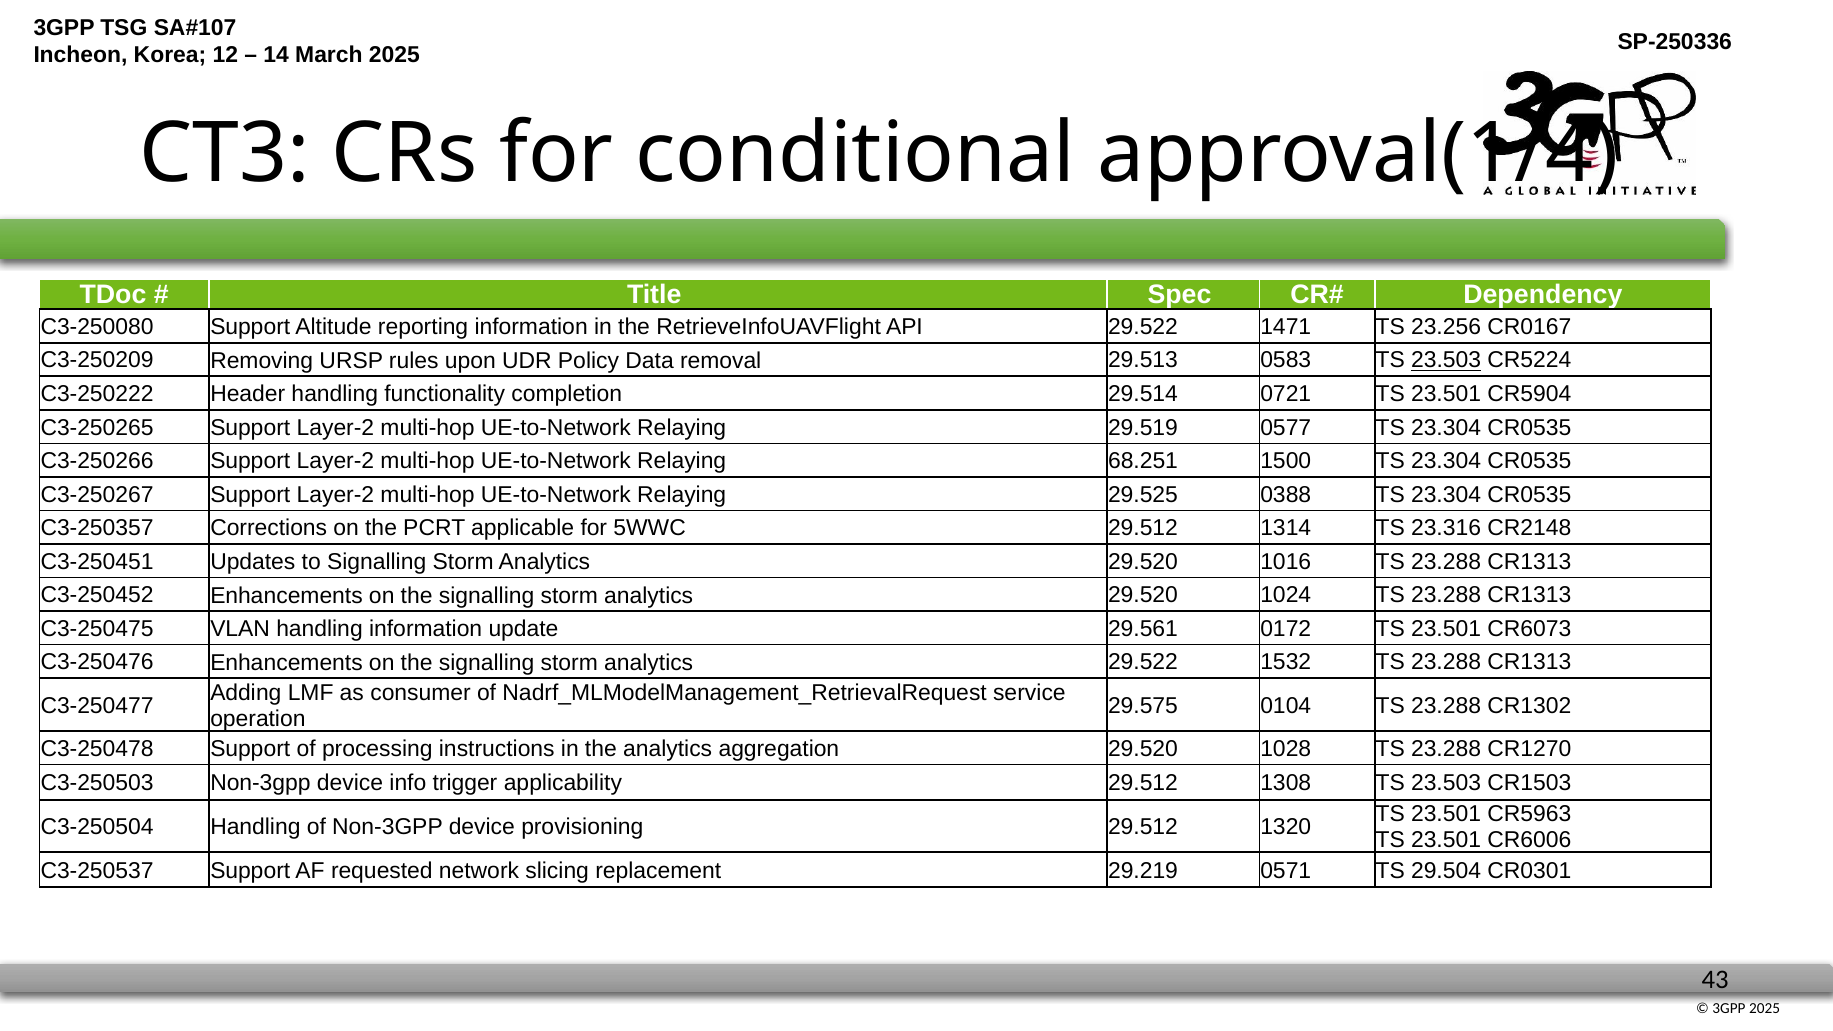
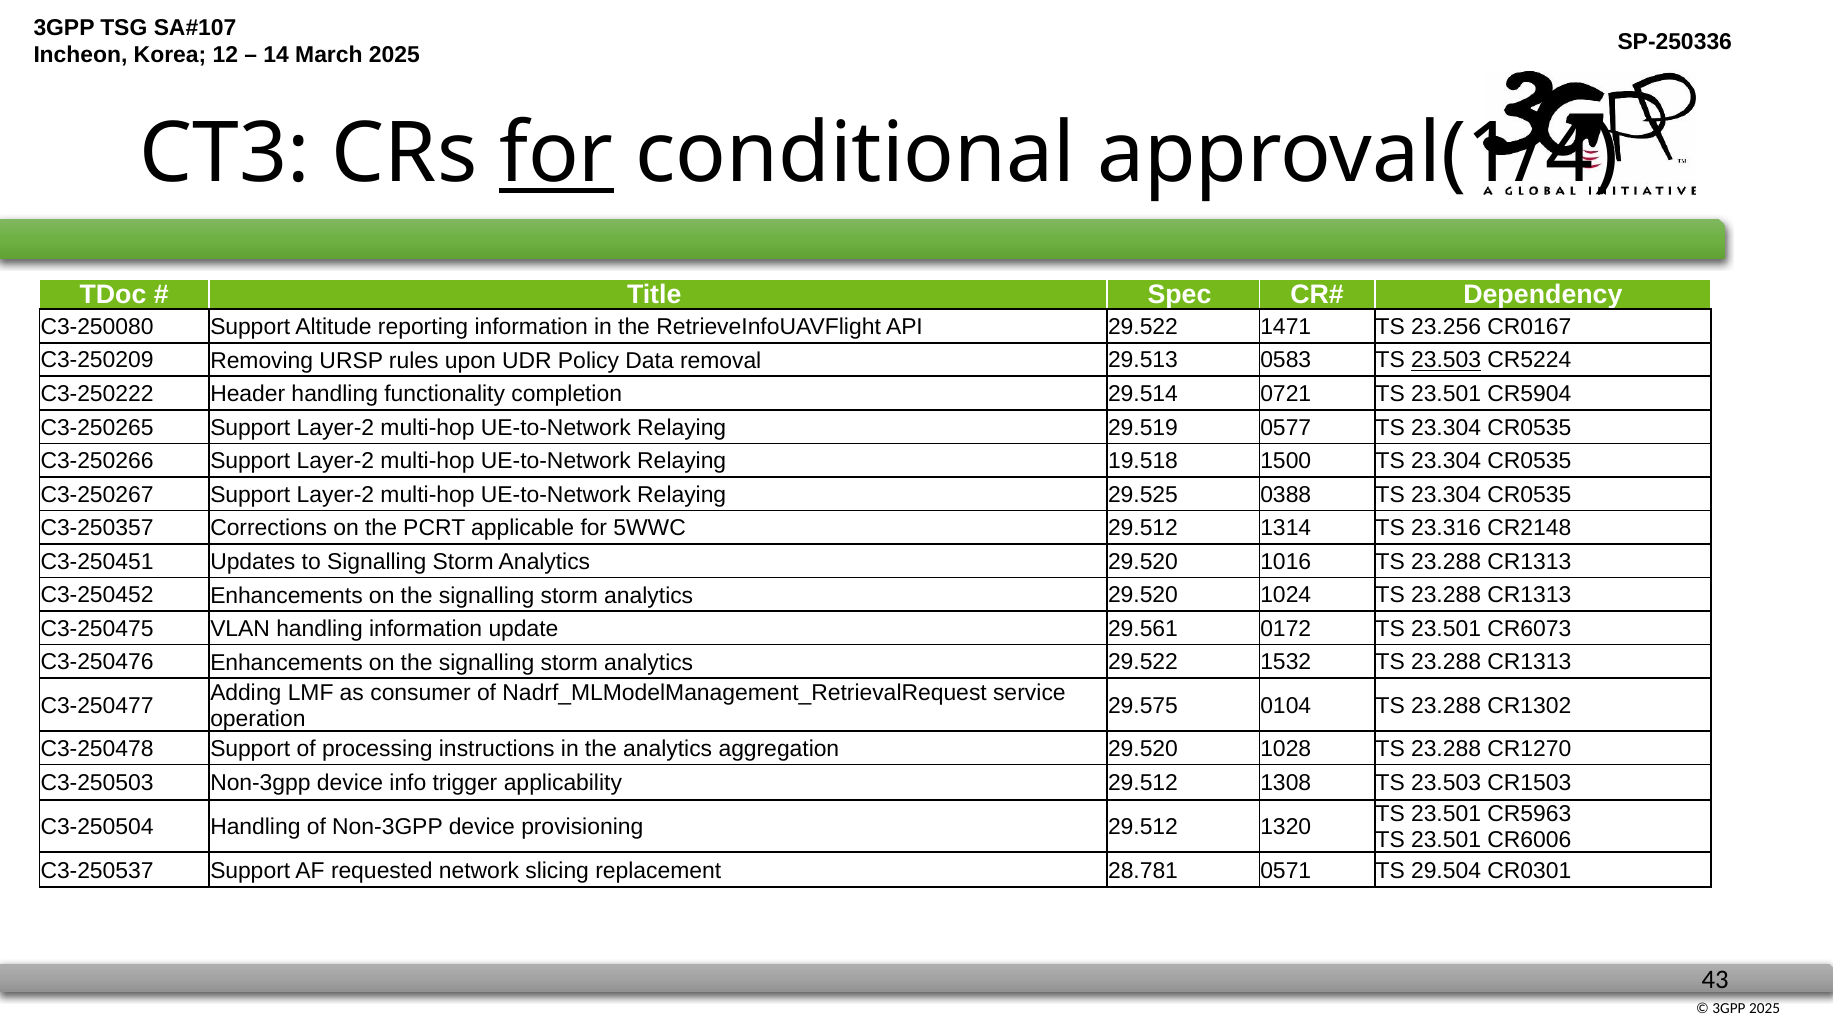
for underline: none -> present (556, 154)
68.251: 68.251 -> 19.518 (1143, 461)
29.219: 29.219 -> 28.781 (1143, 871)
